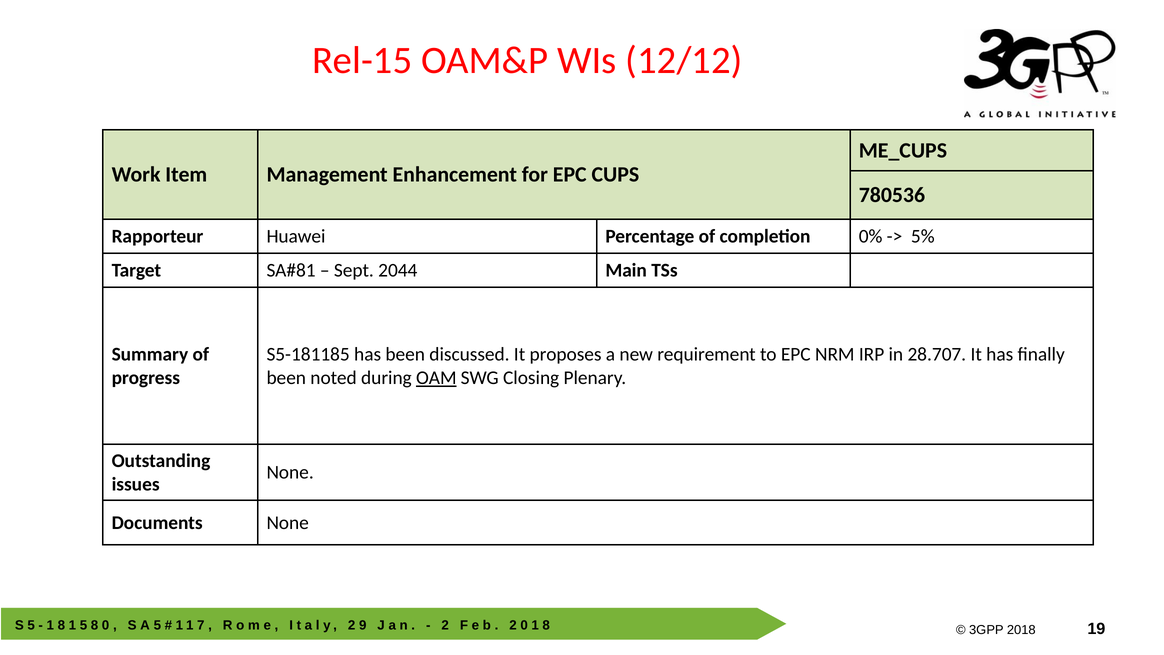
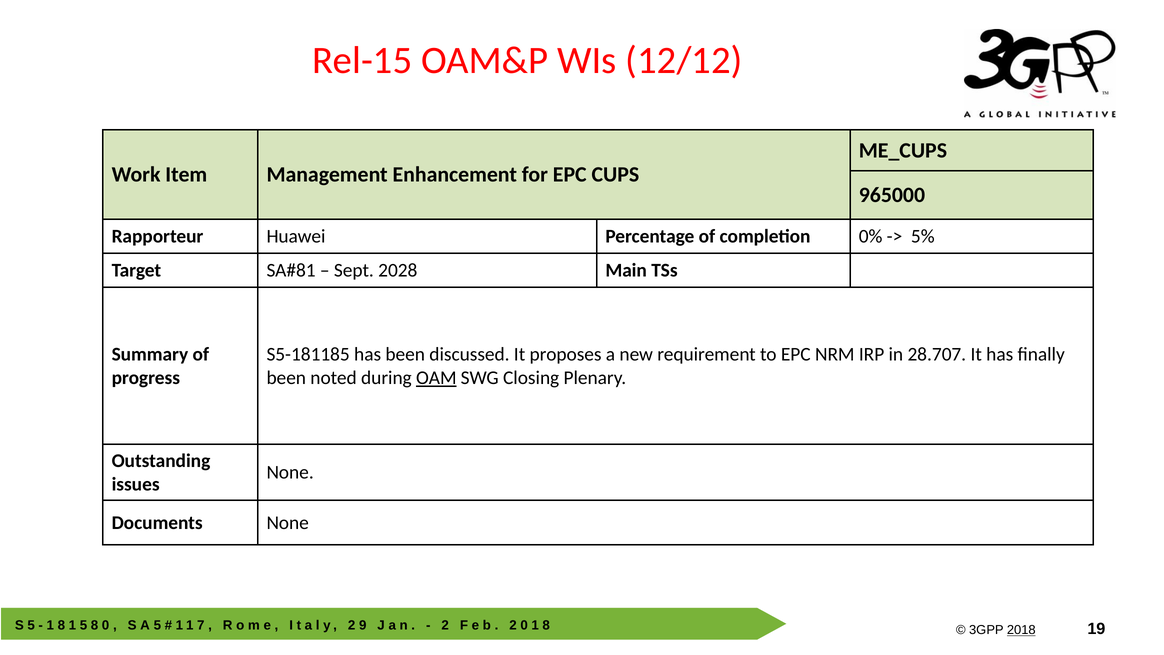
780536: 780536 -> 965000 (892, 195)
2044: 2044 -> 2028 (398, 270)
2018 underline: none -> present (1021, 630)
